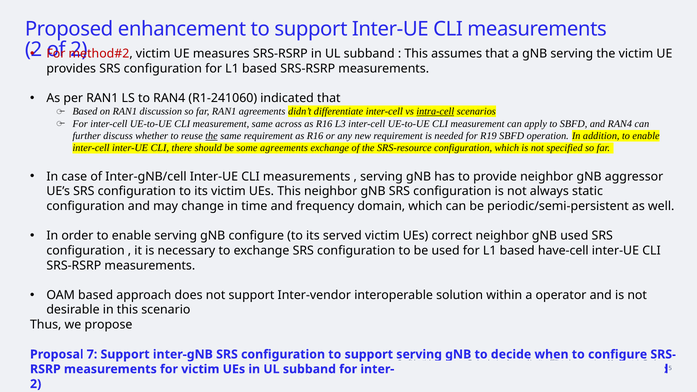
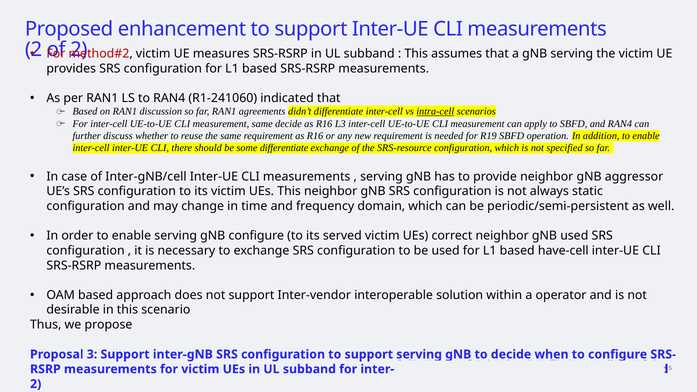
same across: across -> decide (288, 124)
the underline: present -> none (212, 136)
some agreements: agreements -> differentiate (284, 148)
7: 7 -> 3 (92, 354)
